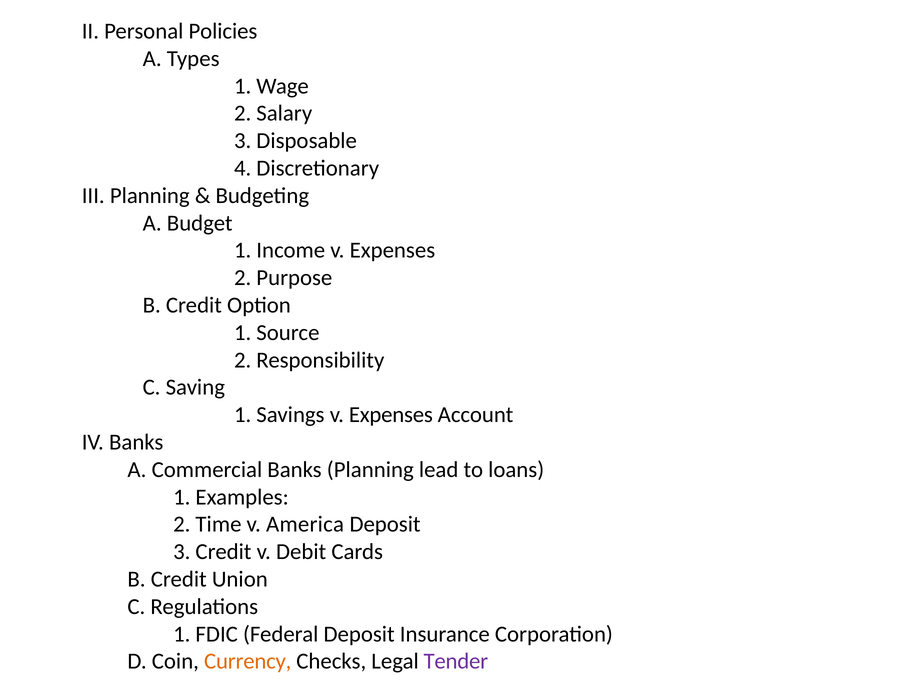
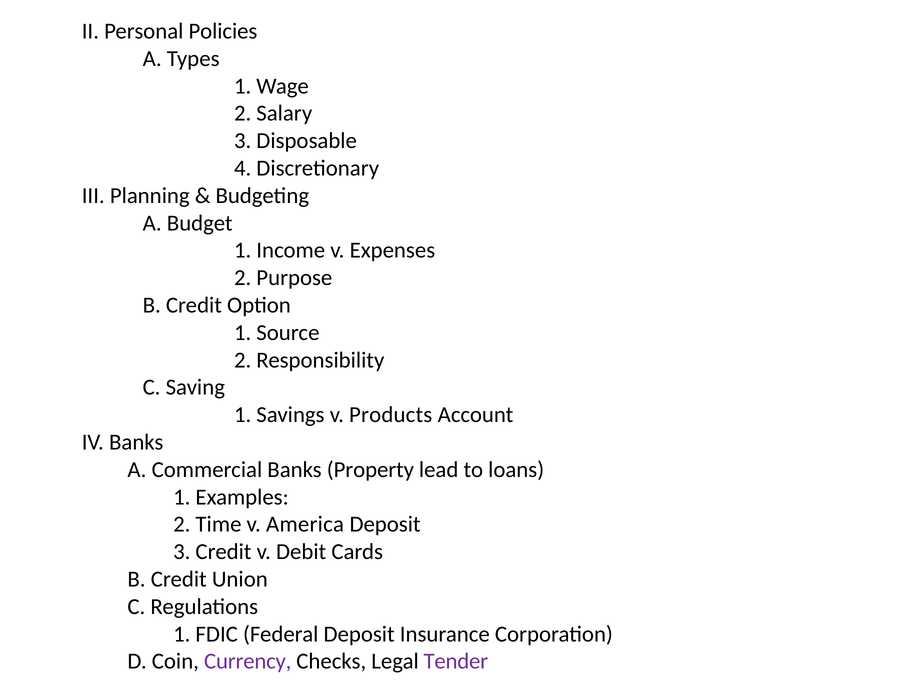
Savings v Expenses: Expenses -> Products (391, 415)
Banks Planning: Planning -> Property (370, 469)
Currency colour: orange -> purple (248, 661)
